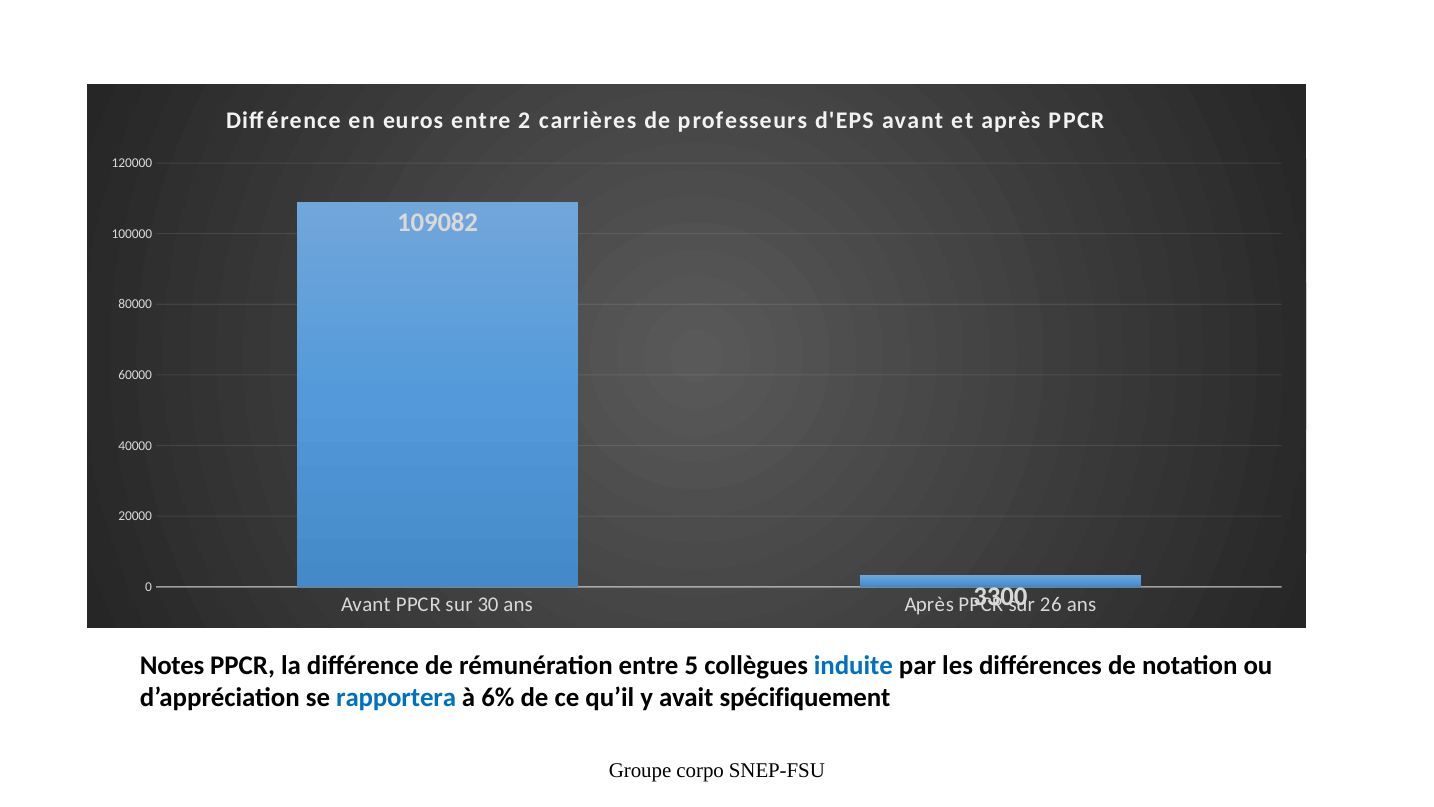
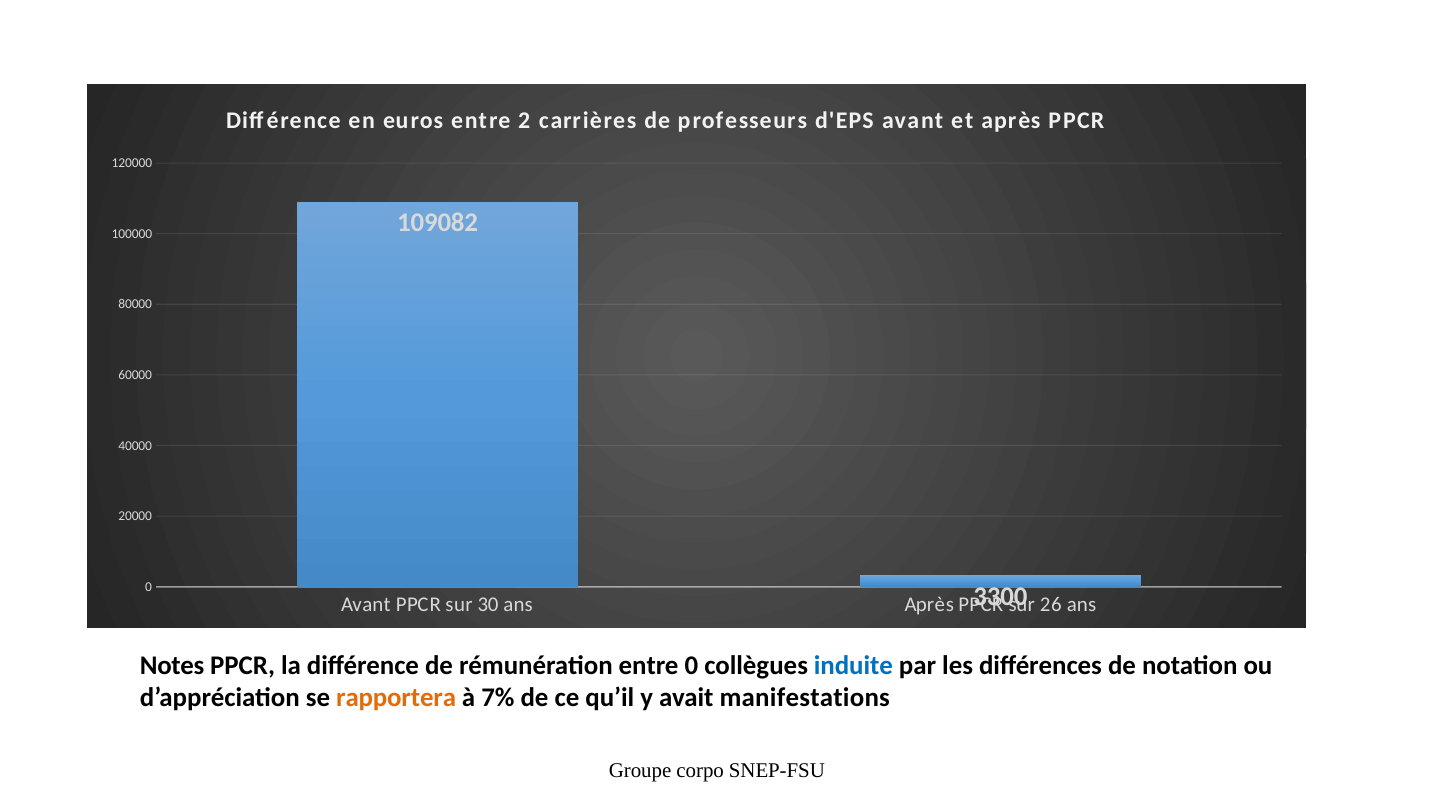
entre 5: 5 -> 0 (691, 665)
rapportera colour: blue -> orange (396, 698)
6%: 6% -> 7% (498, 698)
spécifiquement: spécifiquement -> manifestations (805, 698)
